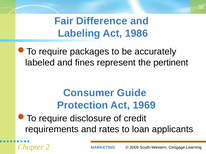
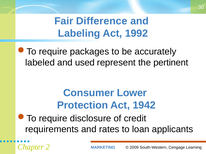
1986: 1986 -> 1992 (136, 34)
fines: fines -> used (85, 63)
Guide: Guide -> Lower (132, 93)
1969: 1969 -> 1942 (144, 106)
